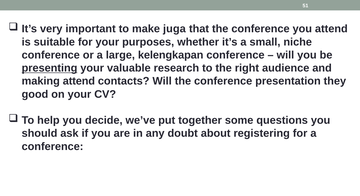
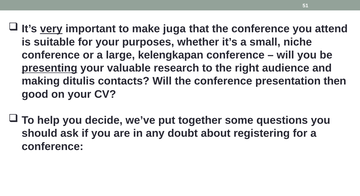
very underline: none -> present (51, 29)
making attend: attend -> ditulis (79, 81)
they: they -> then (335, 81)
